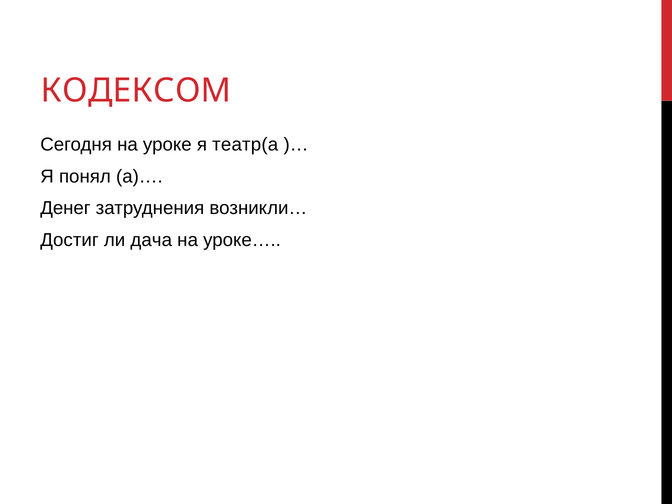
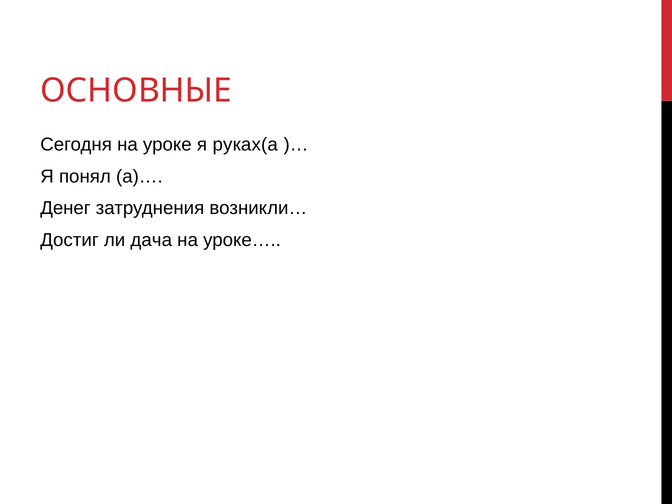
КОДЕКСОМ: КОДЕКСОМ -> ОСНОВНЫЕ (136, 91)
театр(а: театр(а -> руках(а (245, 145)
